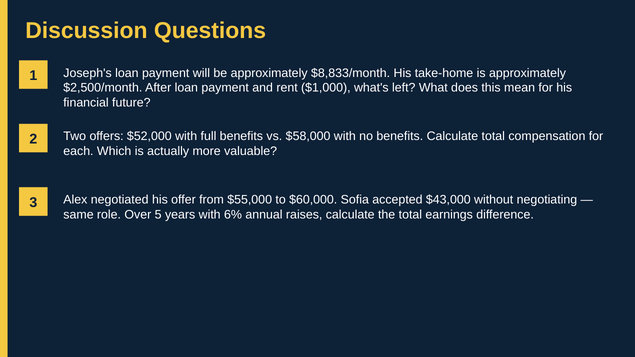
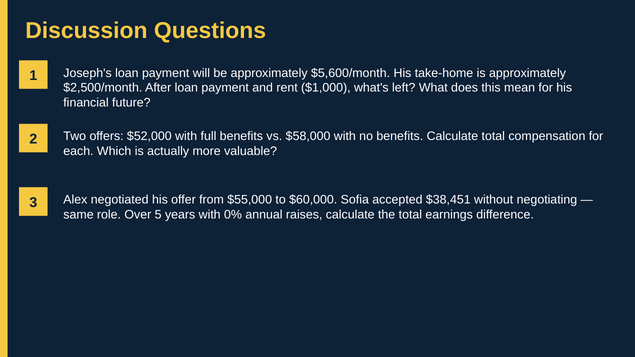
$8,833/month: $8,833/month -> $5,600/month (351, 73)
$43,000: $43,000 -> $38,451 (448, 200)
6%: 6% -> 0% (233, 215)
